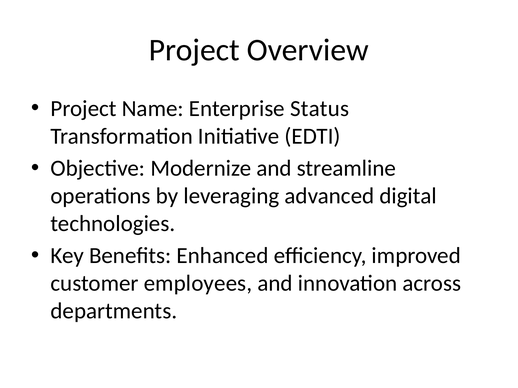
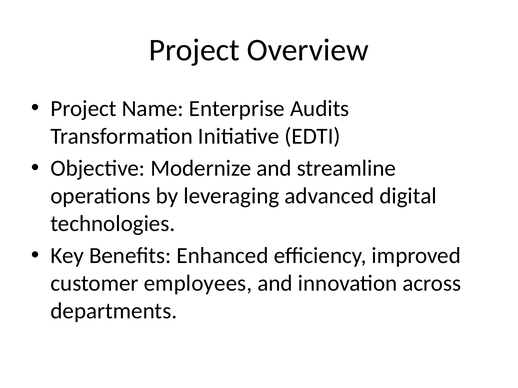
Status: Status -> Audits (320, 109)
